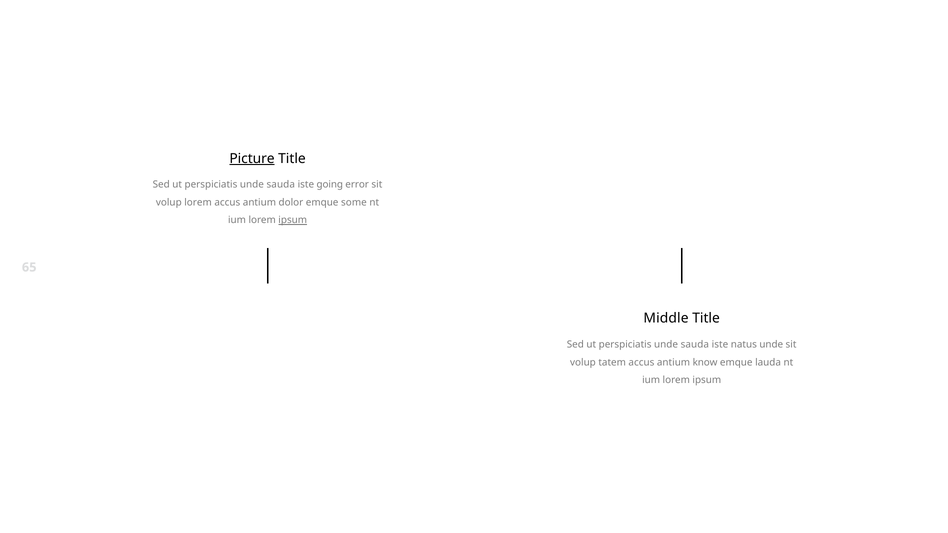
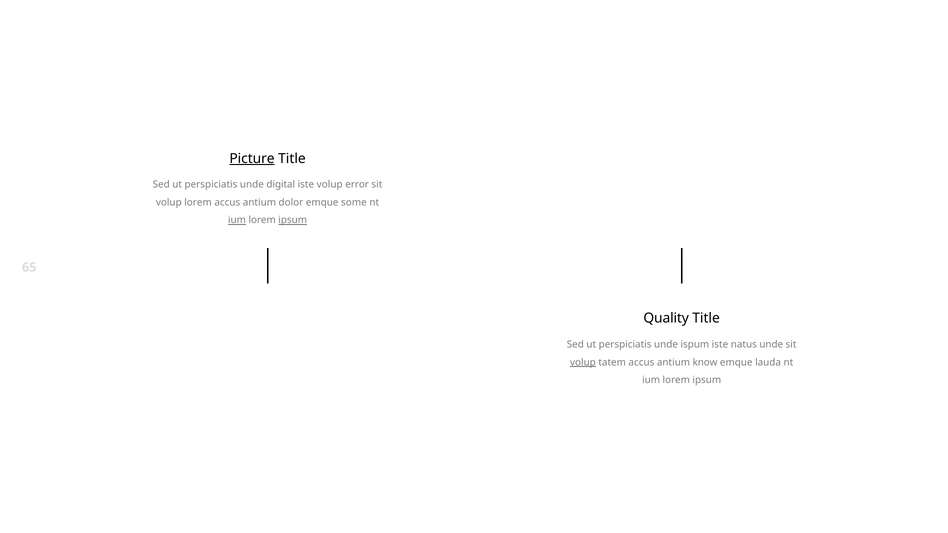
sauda: sauda -> digital (281, 185)
iste going: going -> volup (330, 185)
ium underline: none -> present (237, 220)
Middle: Middle -> Quality (666, 318)
sauda: sauda -> ispum (695, 345)
volup underline: none -> present (583, 362)
